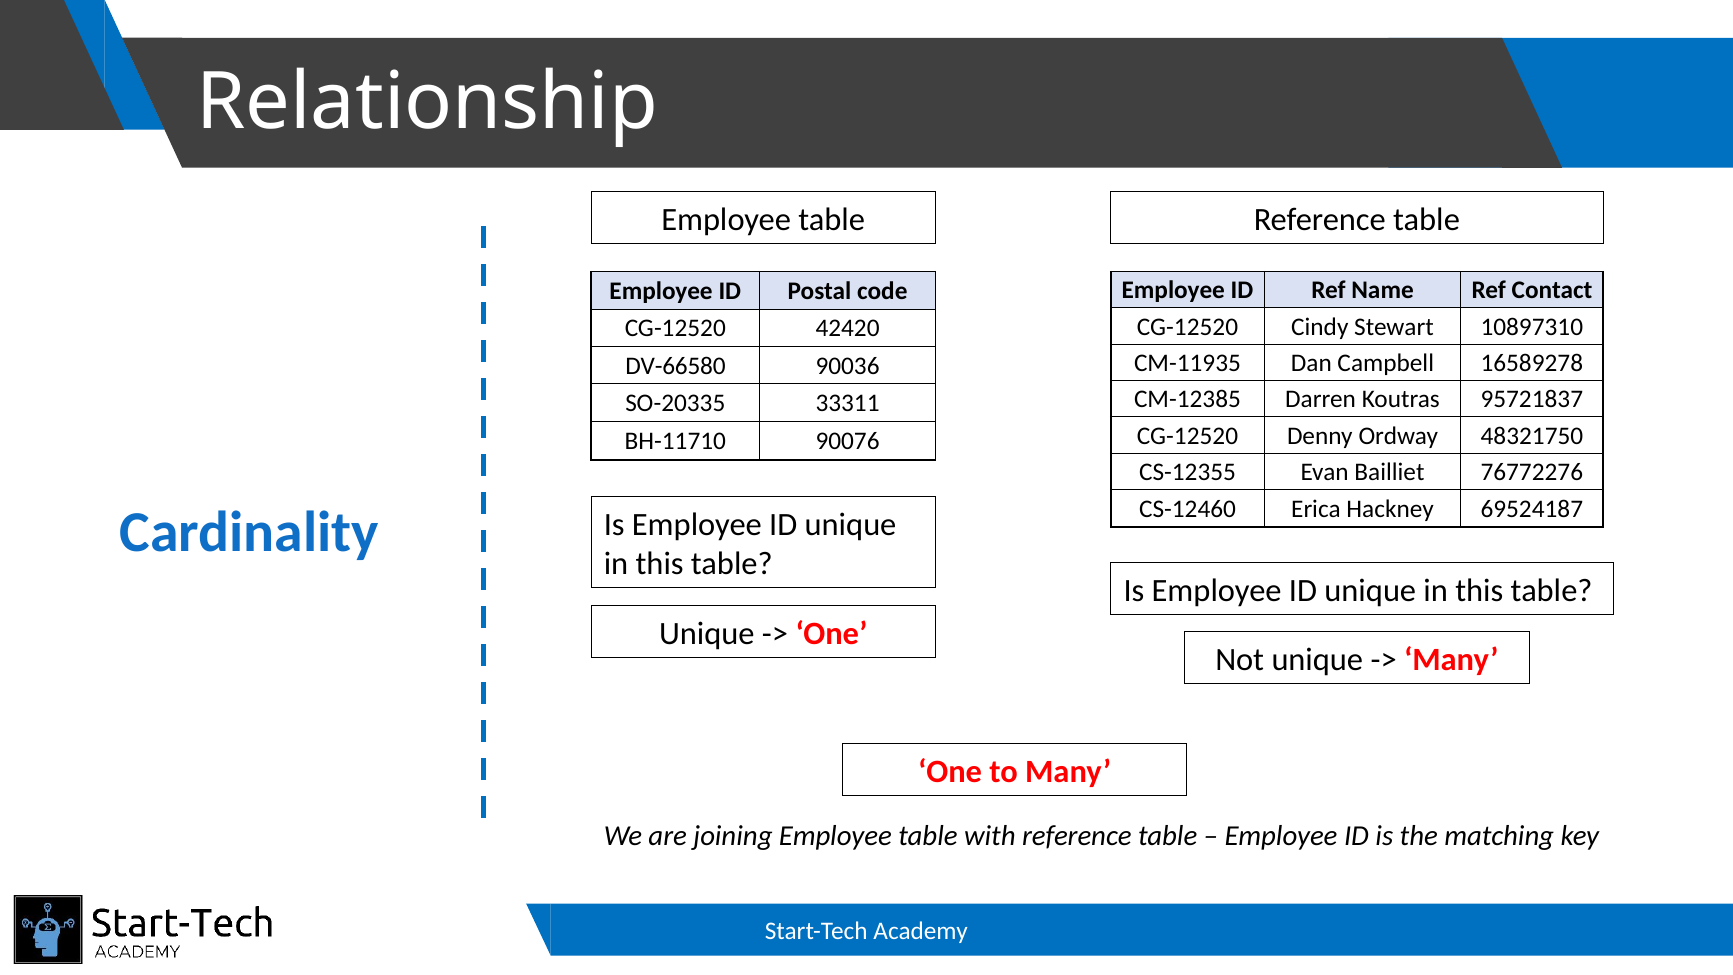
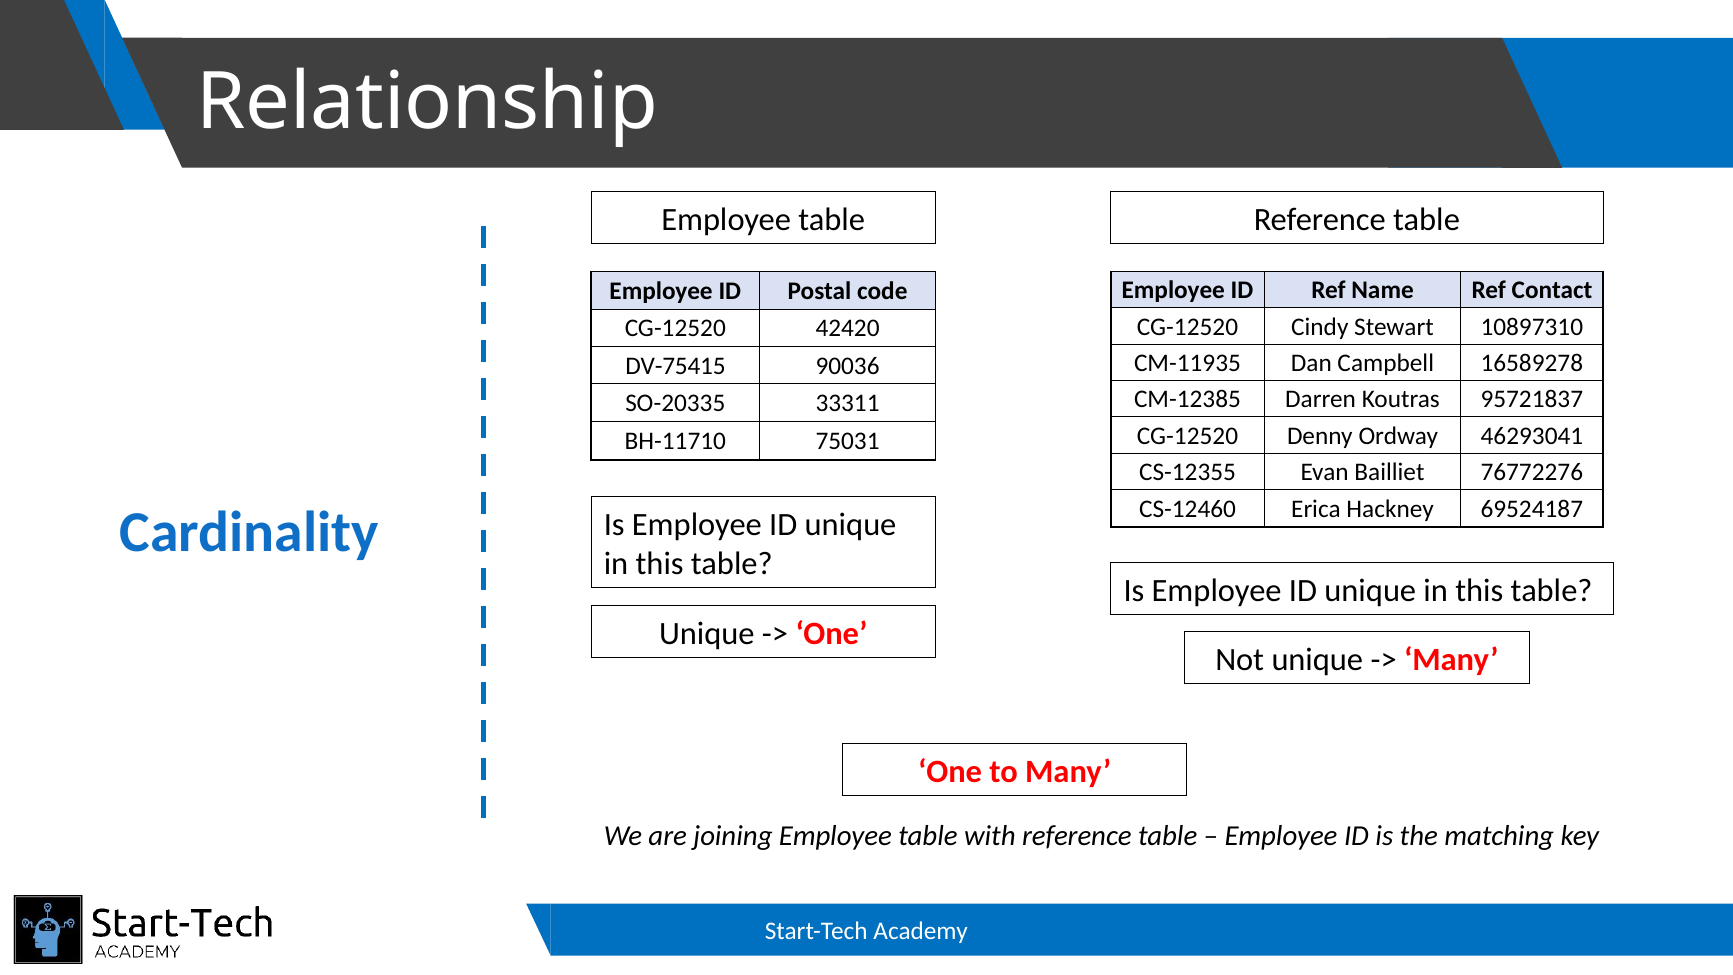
DV-66580: DV-66580 -> DV-75415 (675, 366)
48321750: 48321750 -> 46293041 (1532, 436)
90076: 90076 -> 75031 (848, 441)
